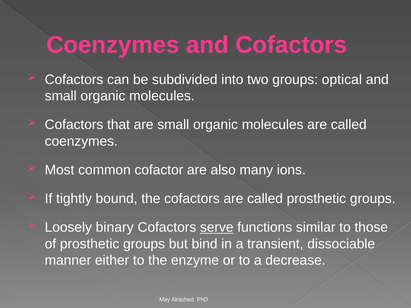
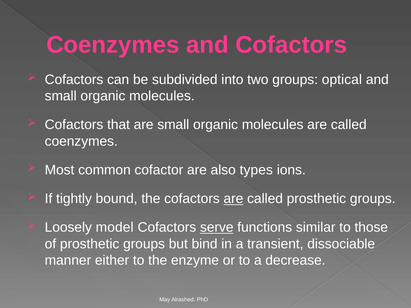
many: many -> types (256, 170)
are underline: none -> present (233, 199)
binary: binary -> model (115, 228)
